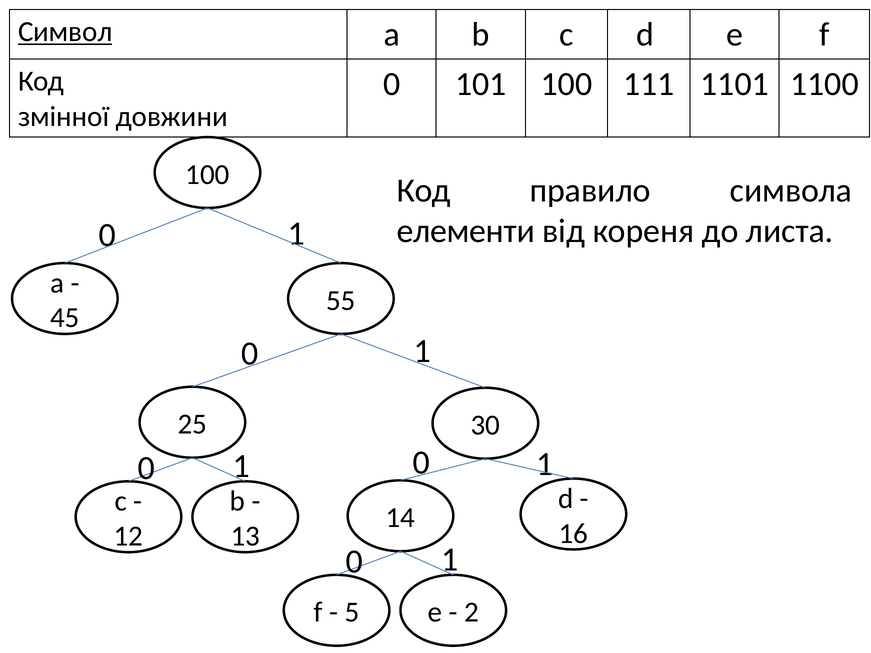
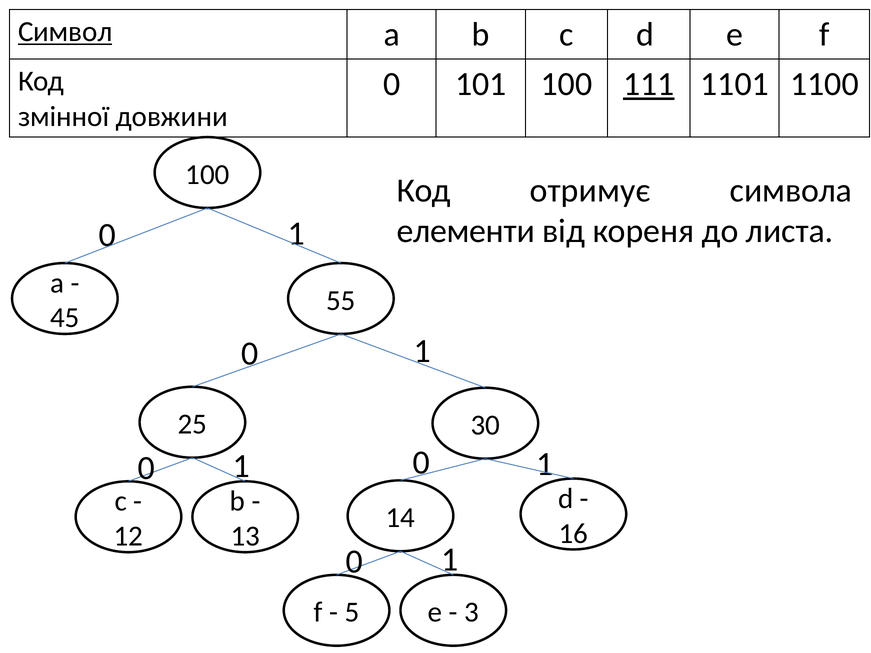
111 underline: none -> present (649, 84)
правило: правило -> отримує (590, 190)
2: 2 -> 3 (471, 613)
